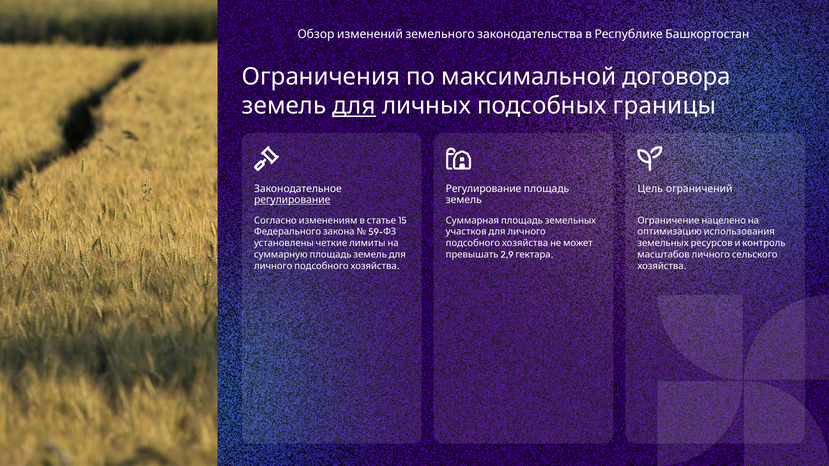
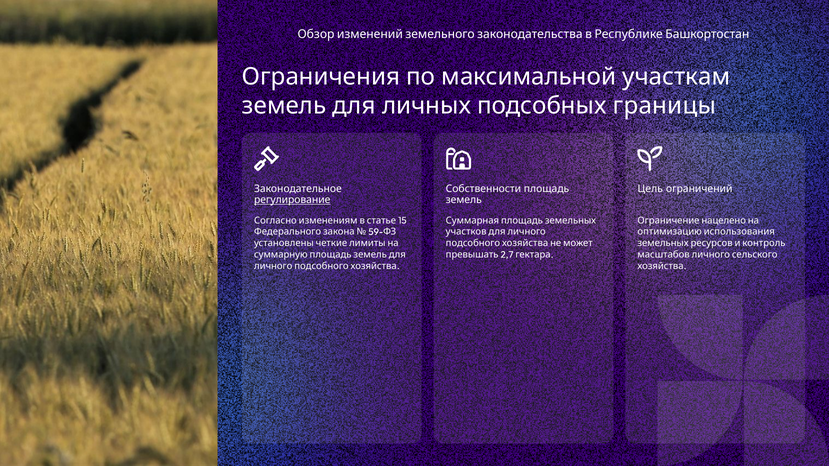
договора: договора -> участкам (676, 77)
для underline: present -> none (354, 106)
Регулирование: Регулирование -> Собственности (483, 189)
2,9: 2,9 -> 2,7 (507, 255)
